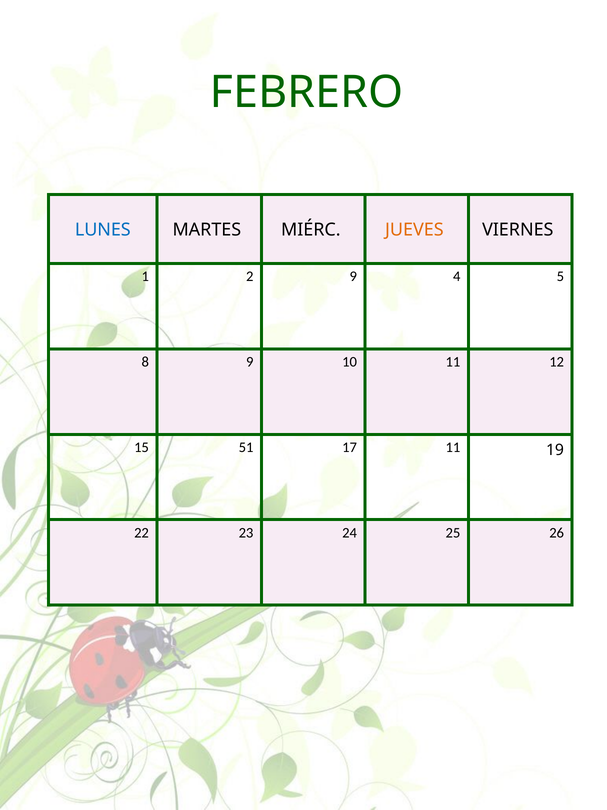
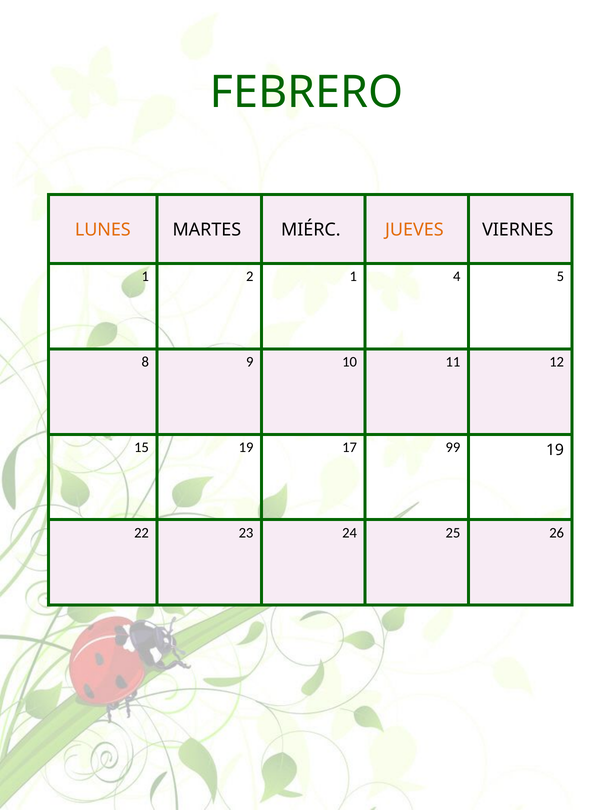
LUNES colour: blue -> orange (103, 230)
2 9: 9 -> 1 (353, 276)
15 51: 51 -> 19 (246, 447)
17 11: 11 -> 99 (453, 447)
